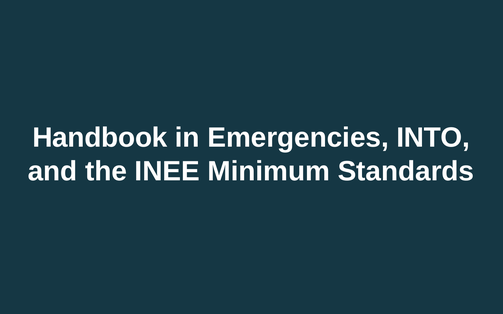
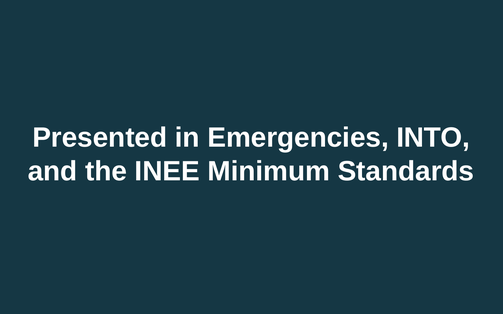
Handbook: Handbook -> Presented (100, 138)
